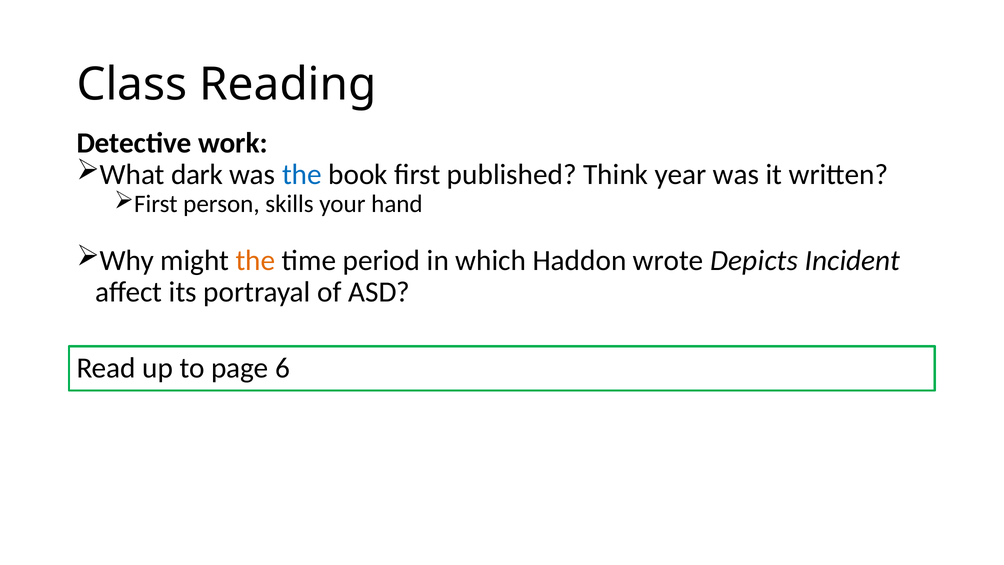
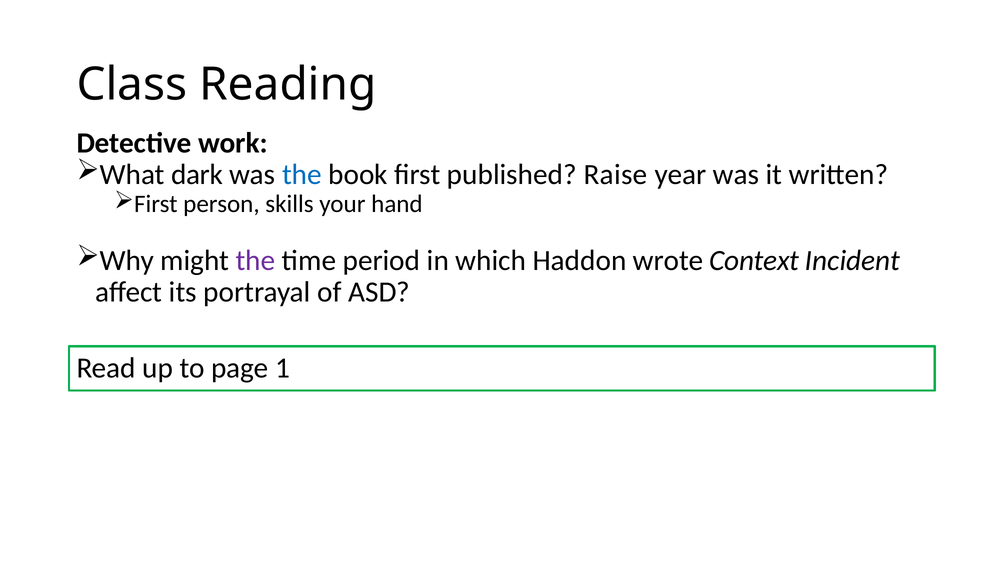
Think: Think -> Raise (616, 174)
the colour: orange -> purple (255, 260)
Depicts: Depicts -> Context (754, 260)
6: 6 -> 1 (283, 368)
